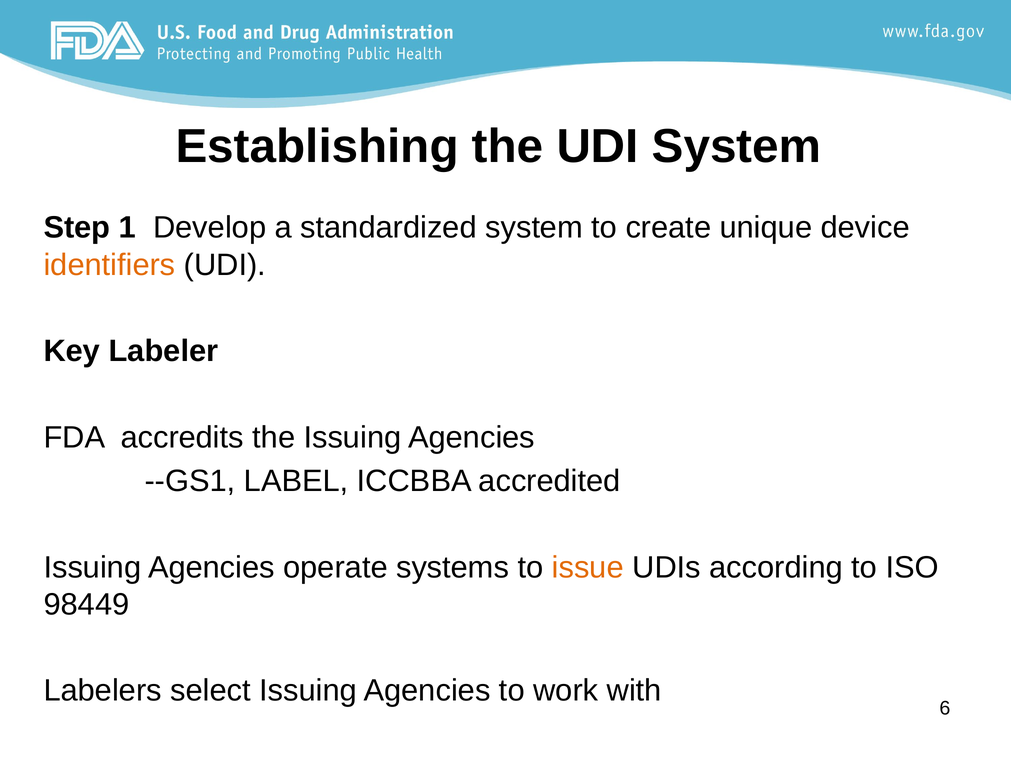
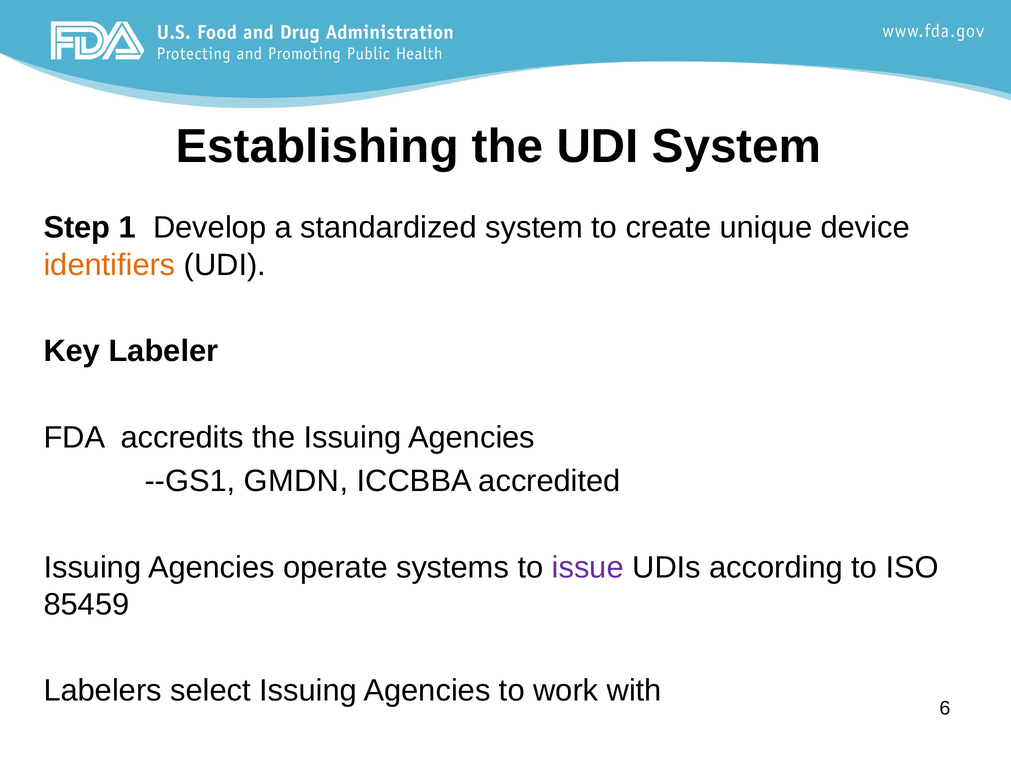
LABEL: LABEL -> GMDN (296, 481)
issue colour: orange -> purple (588, 568)
98449: 98449 -> 85459 (87, 605)
